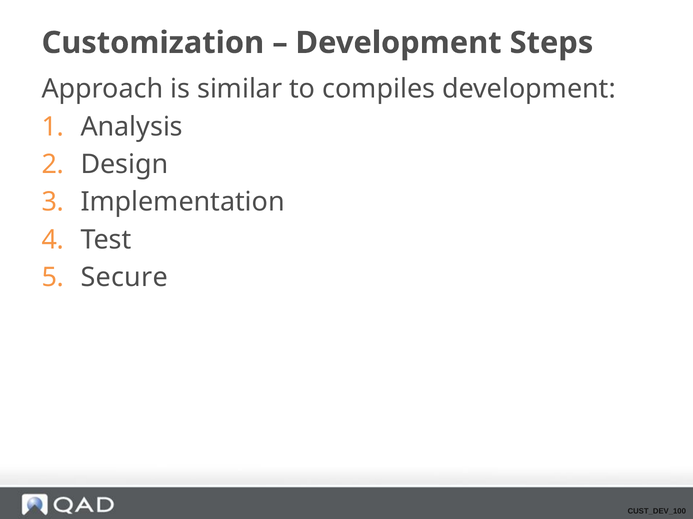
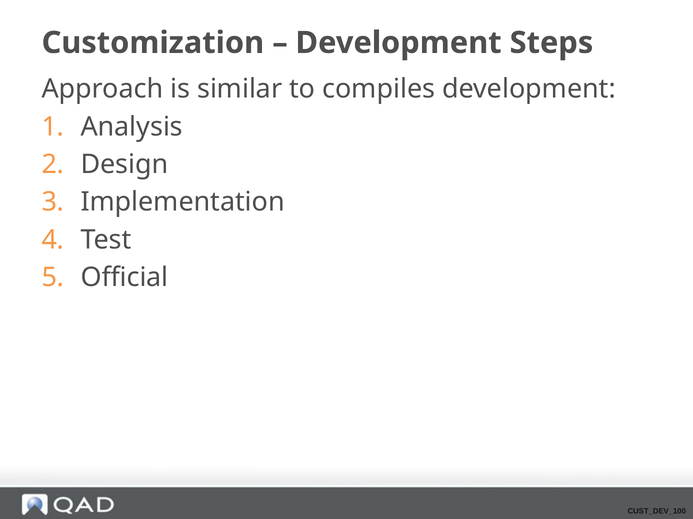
Secure: Secure -> Official (125, 278)
